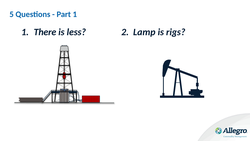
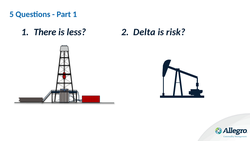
Lamp: Lamp -> Delta (144, 32)
rigs: rigs -> risk (176, 32)
